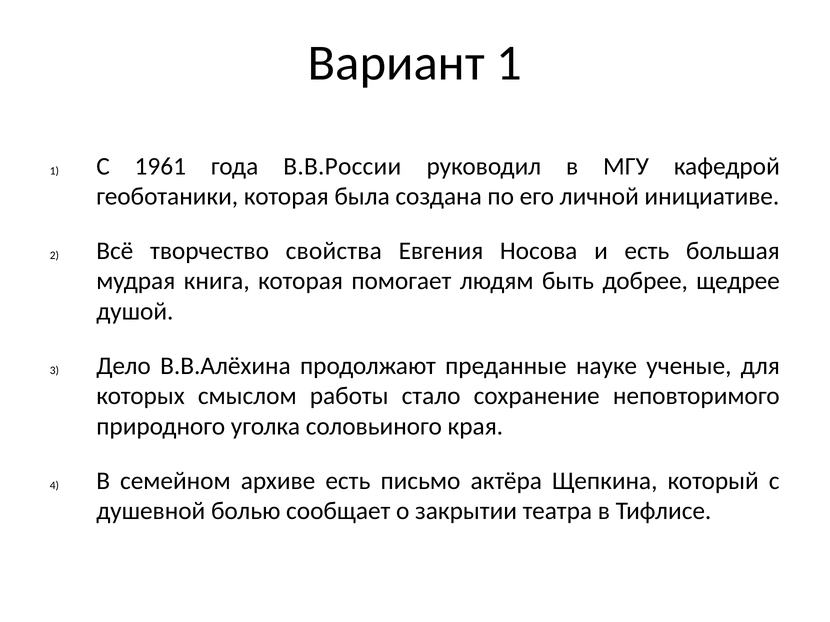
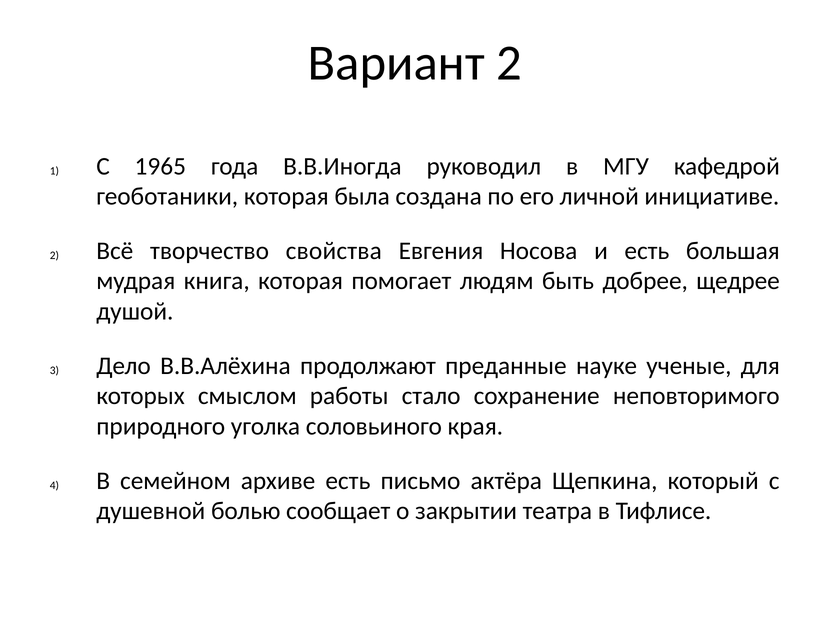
Вариант 1: 1 -> 2 (509, 63)
1961: 1961 -> 1965 (160, 166)
В.В.России: В.В.России -> В.В.Иногда (342, 166)
